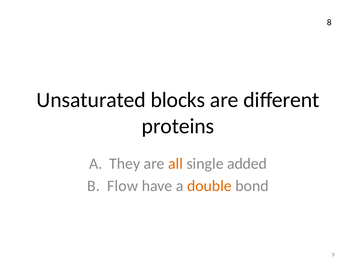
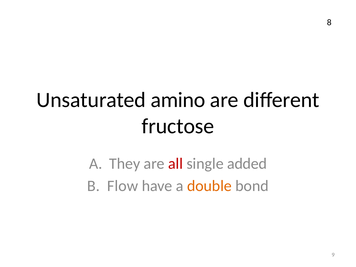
blocks: blocks -> amino (178, 100)
proteins: proteins -> fructose (178, 126)
all colour: orange -> red (176, 164)
